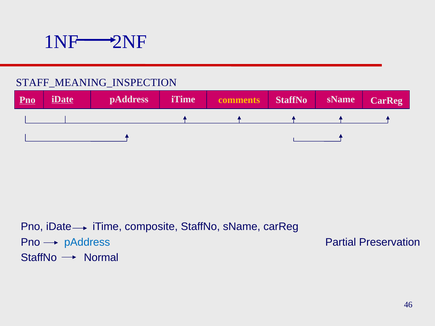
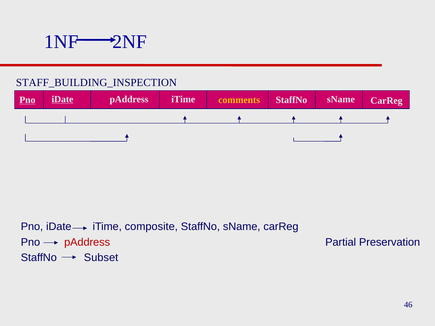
STAFF_MEANING_INSPECTION: STAFF_MEANING_INSPECTION -> STAFF_BUILDING_INSPECTION (96, 83)
pAddress colour: blue -> red (87, 242)
Normal: Normal -> Subset (101, 258)
